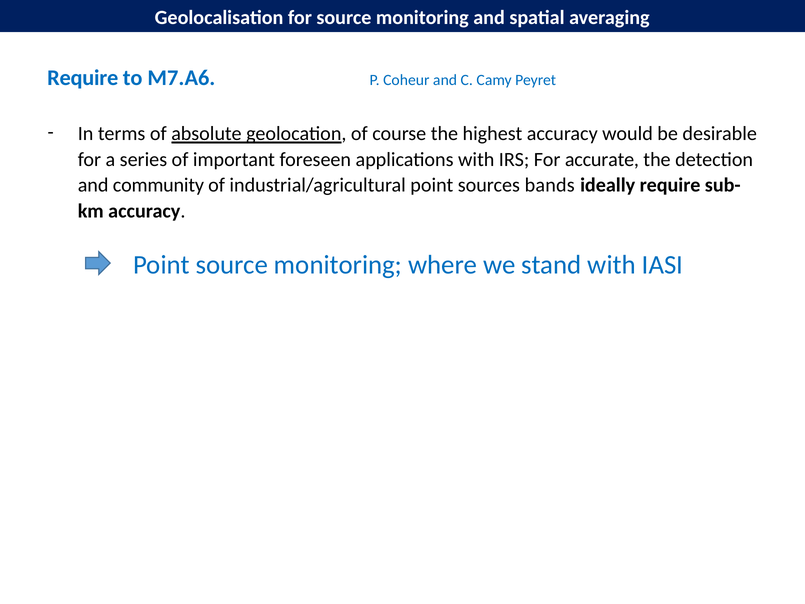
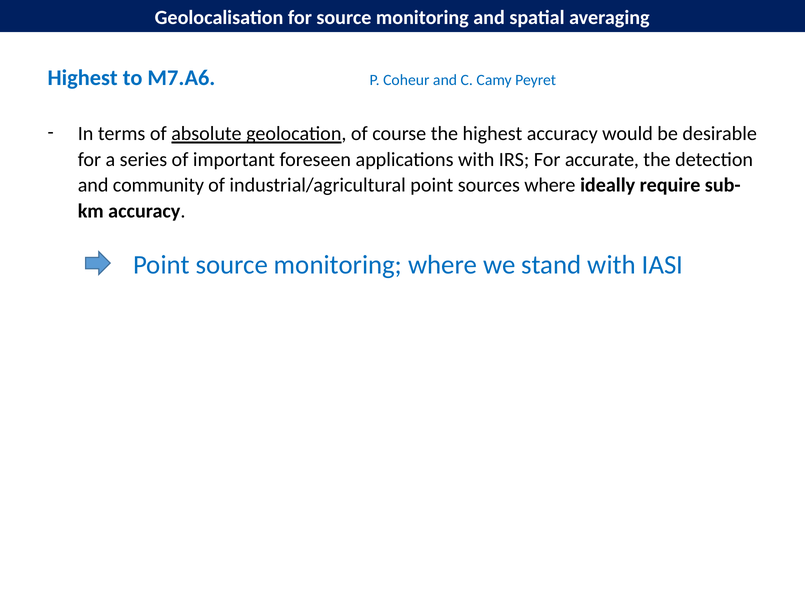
Require: Require -> Highest (83, 78)
sources bands: bands -> where (550, 185)
